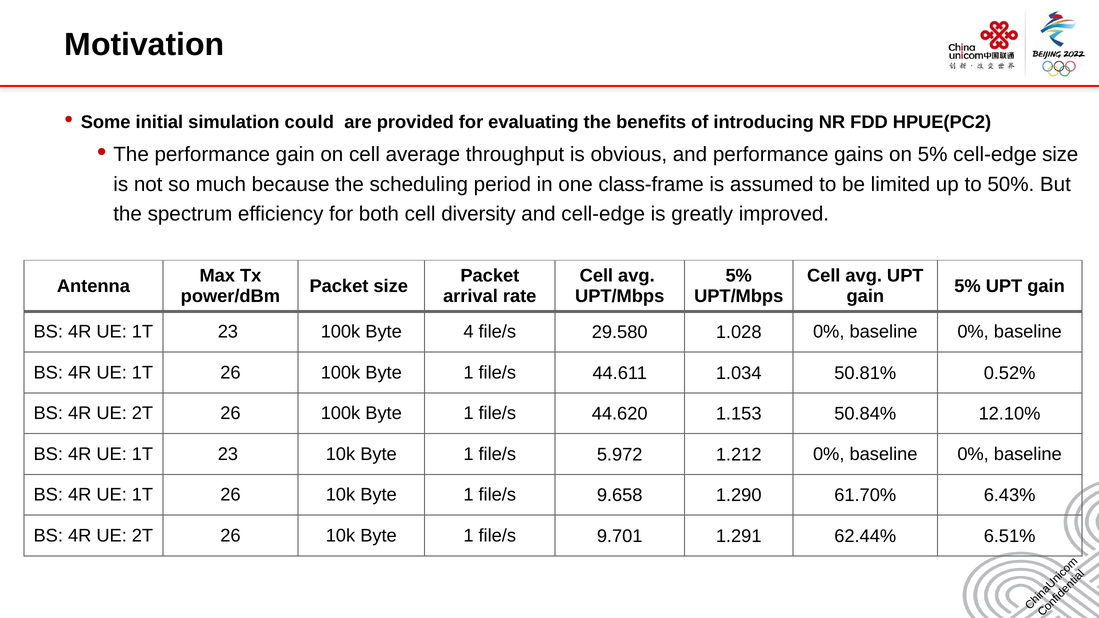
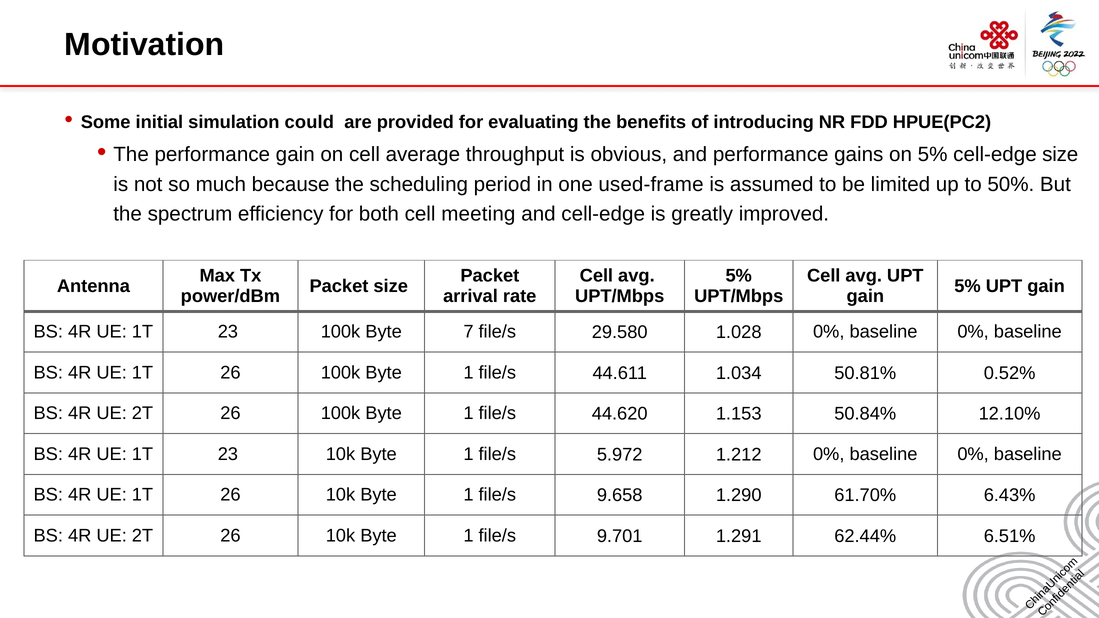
class-frame: class-frame -> used-frame (651, 184)
diversity: diversity -> meeting (478, 214)
4: 4 -> 7 (469, 332)
